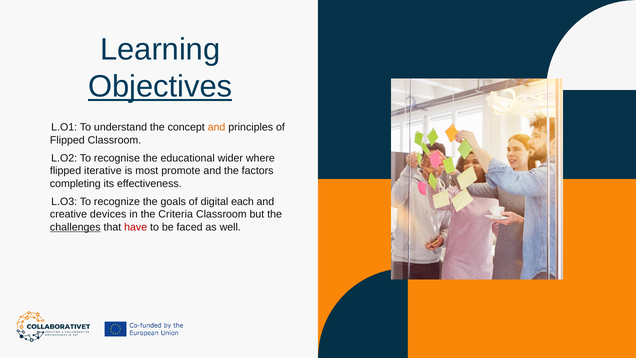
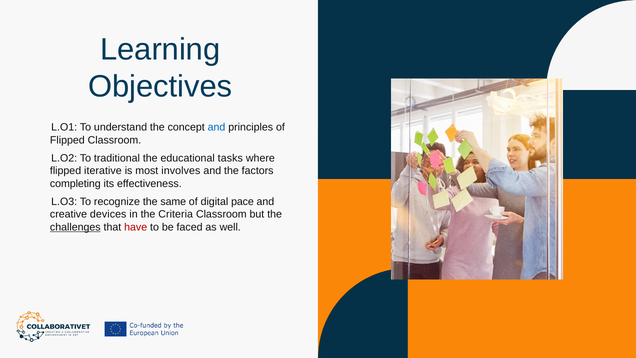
Objectives underline: present -> none (160, 87)
and colour: orange -> blue (217, 127)
recognise: recognise -> traditional (117, 158)
wider: wider -> tasks (230, 158)
promote: promote -> involves (181, 171)
goals: goals -> same (173, 201)
each: each -> pace (242, 201)
